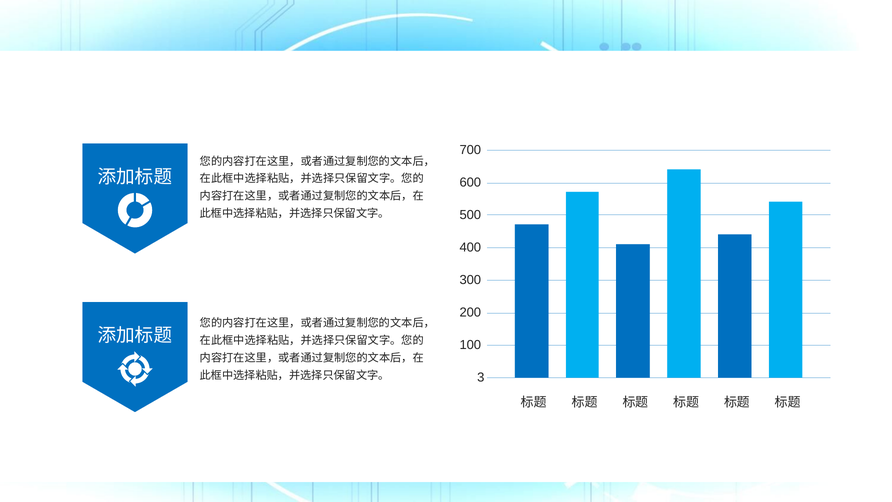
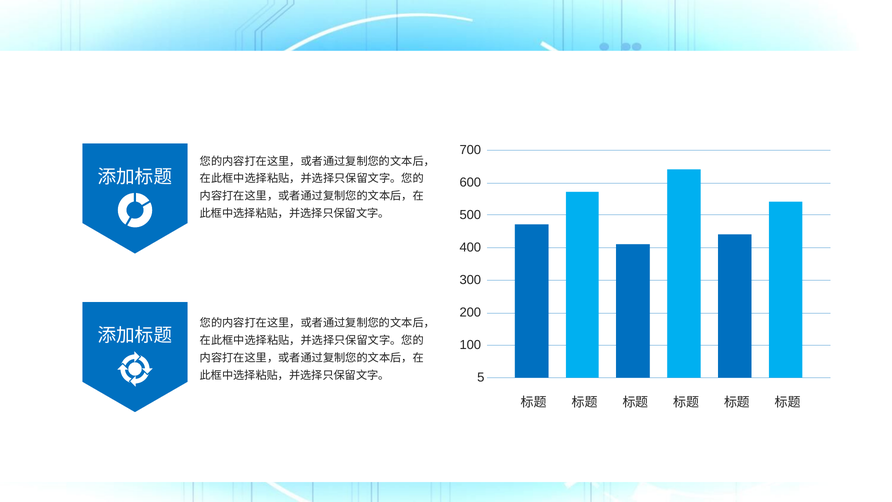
3: 3 -> 5 (481, 377)
